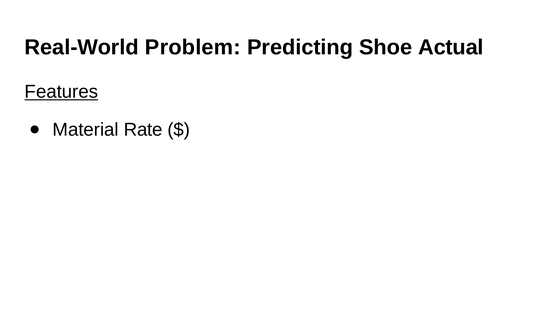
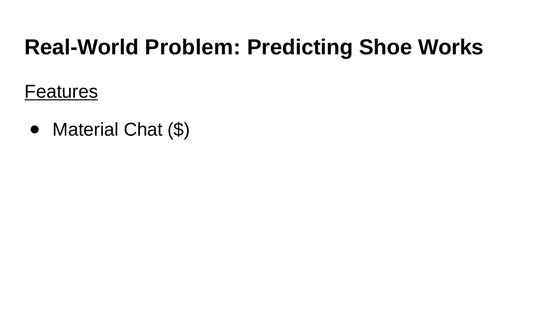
Actual: Actual -> Works (451, 47)
Rate: Rate -> Chat (143, 130)
